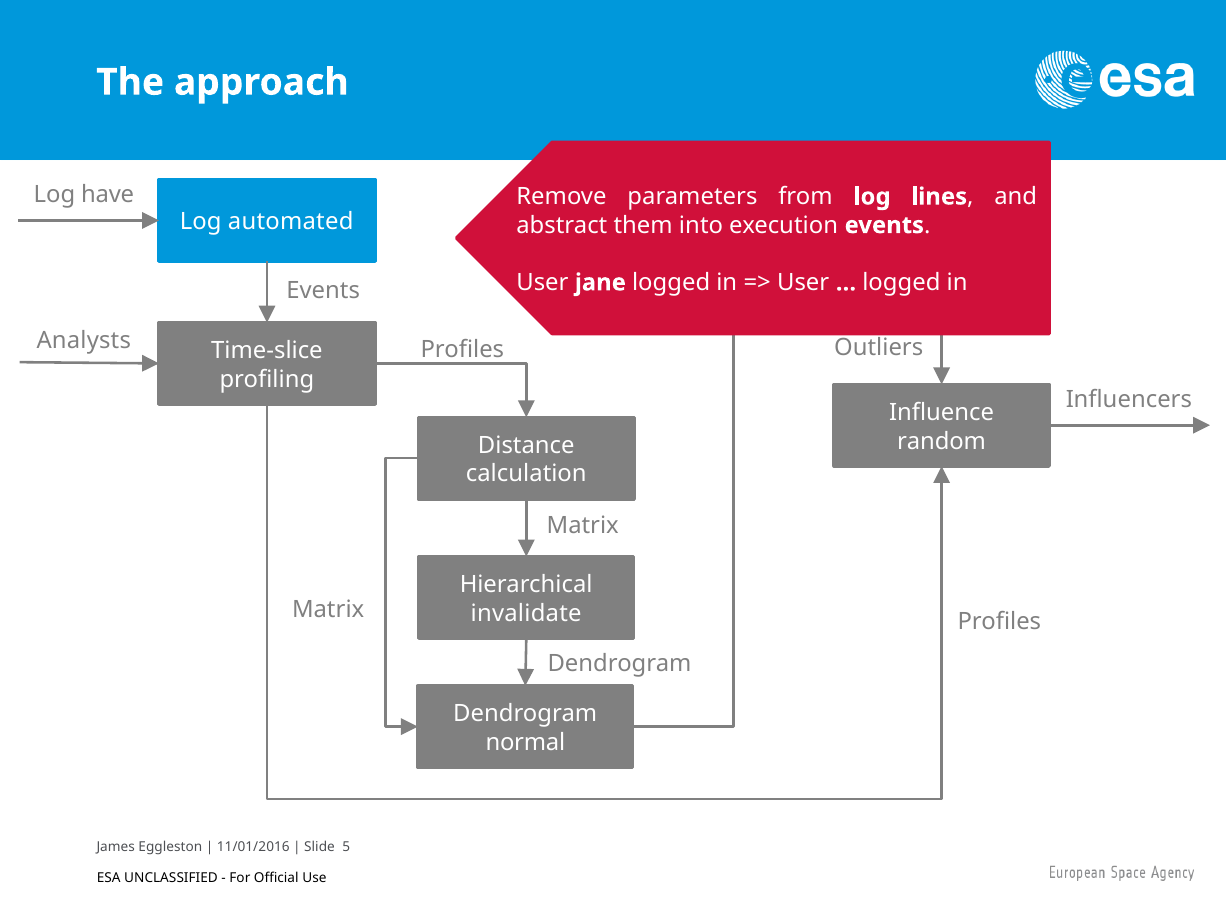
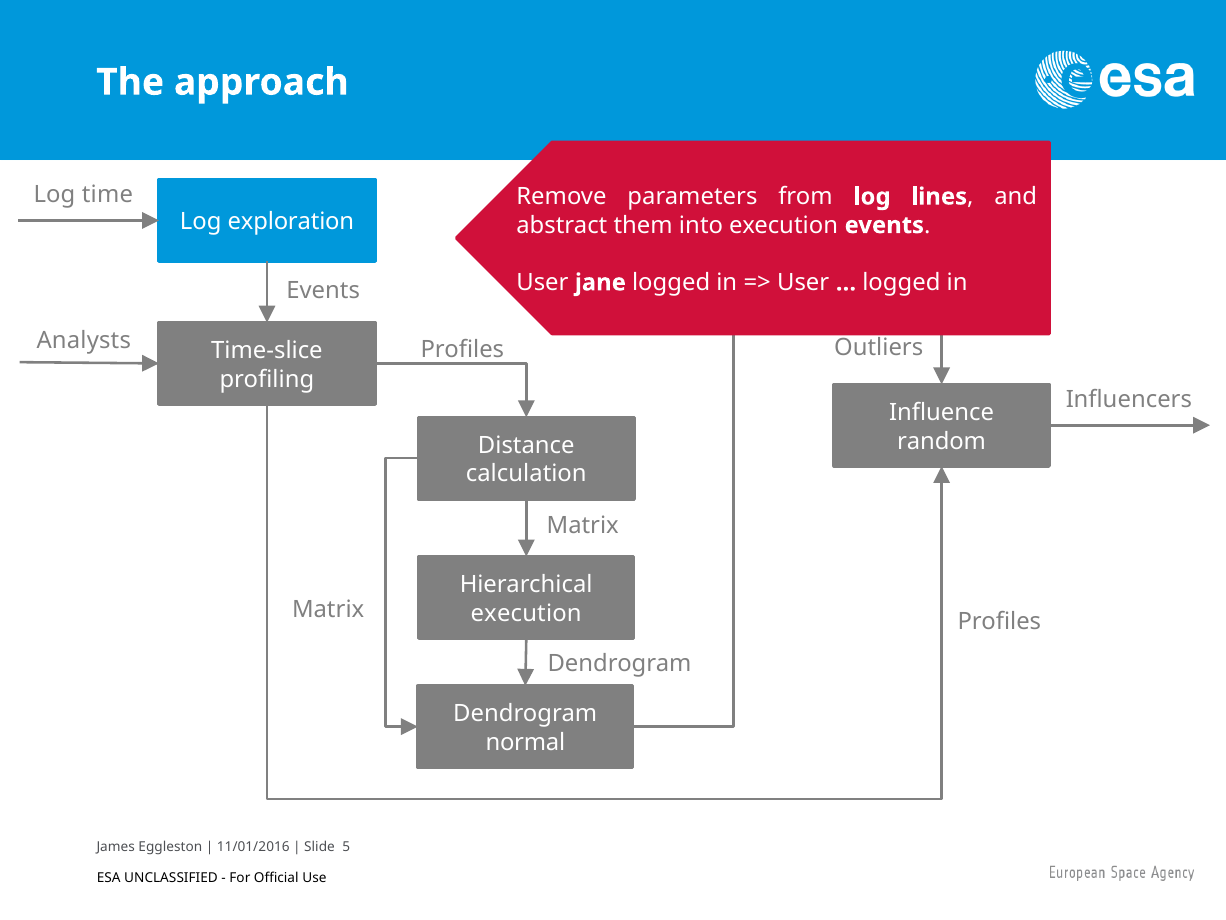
have: have -> time (107, 194)
automated: automated -> exploration (291, 222)
invalidate: invalidate -> execution (526, 613)
